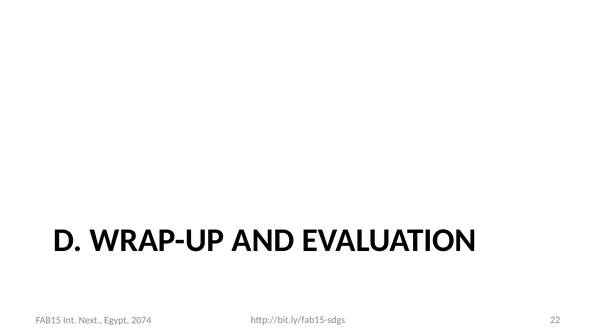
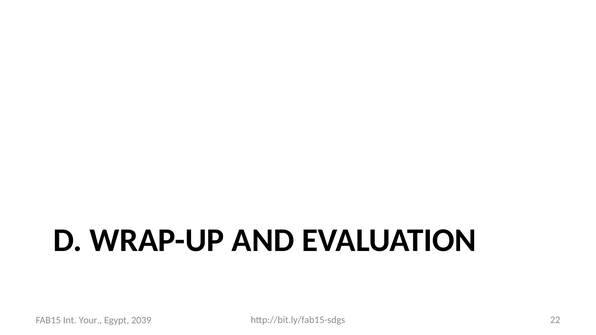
Next: Next -> Your (90, 320)
2074: 2074 -> 2039 (141, 320)
